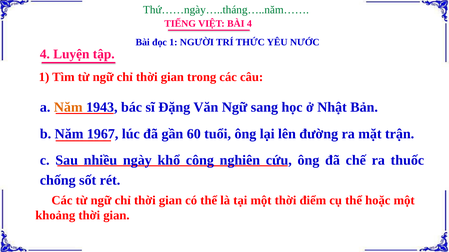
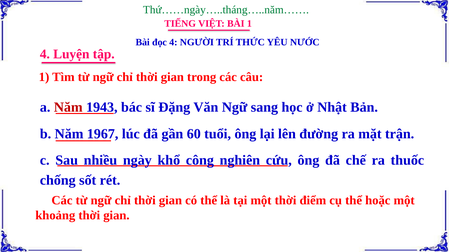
BÀI 4: 4 -> 1 (249, 24)
đọc 1: 1 -> 4 (173, 42)
Năm colour: orange -> red (68, 107)
